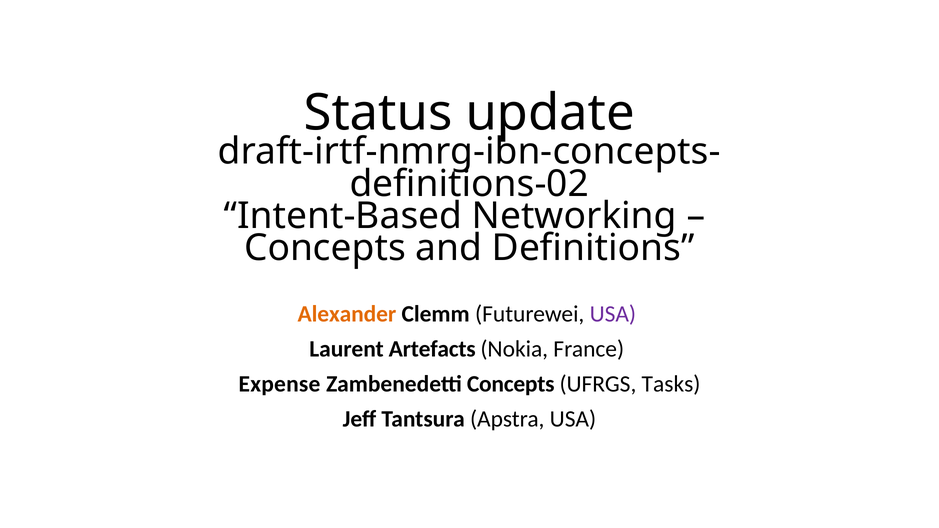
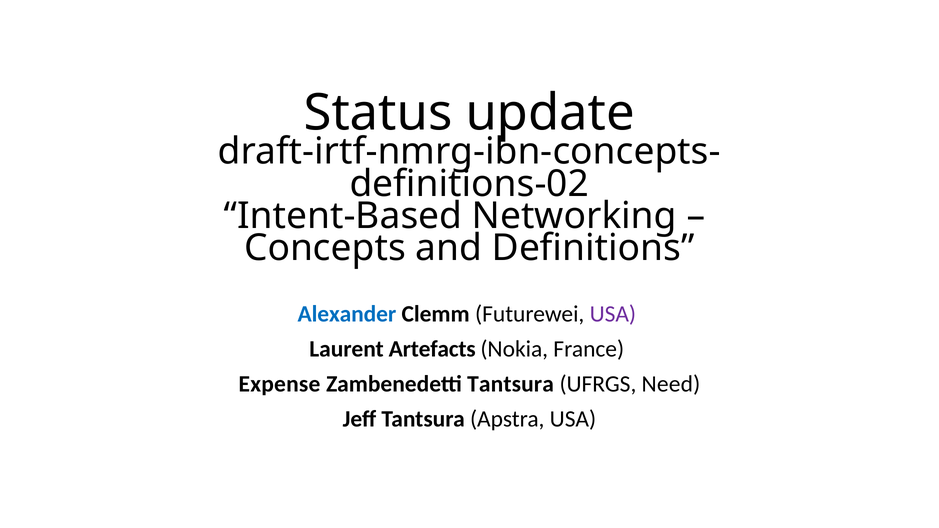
Alexander colour: orange -> blue (347, 314)
Zambenedetti Concepts: Concepts -> Tantsura (511, 384)
Tasks: Tasks -> Need (671, 384)
